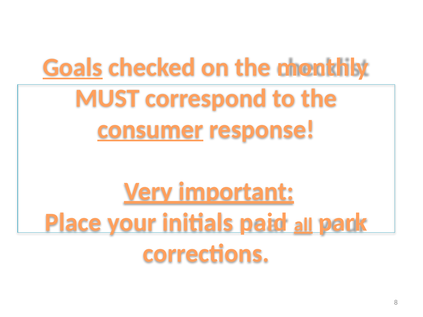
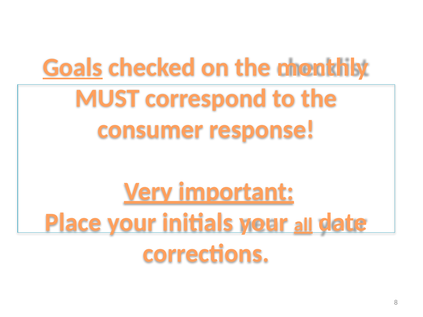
consumer underline: present -> none (150, 129)
initials paid: paid -> your (264, 222)
park: park -> date (343, 222)
